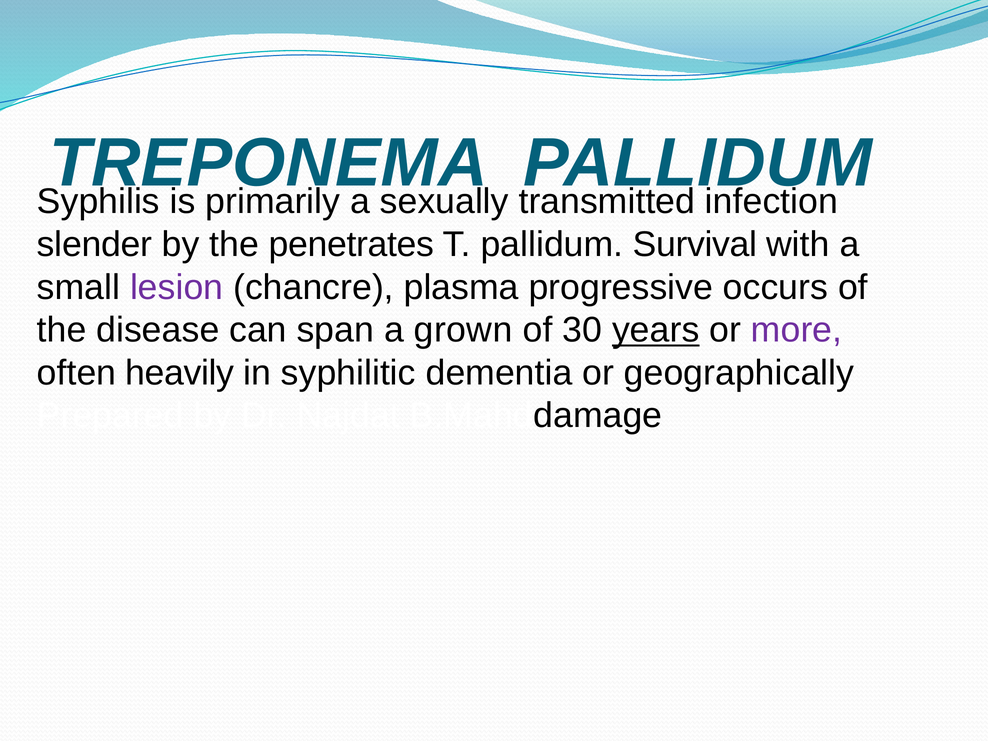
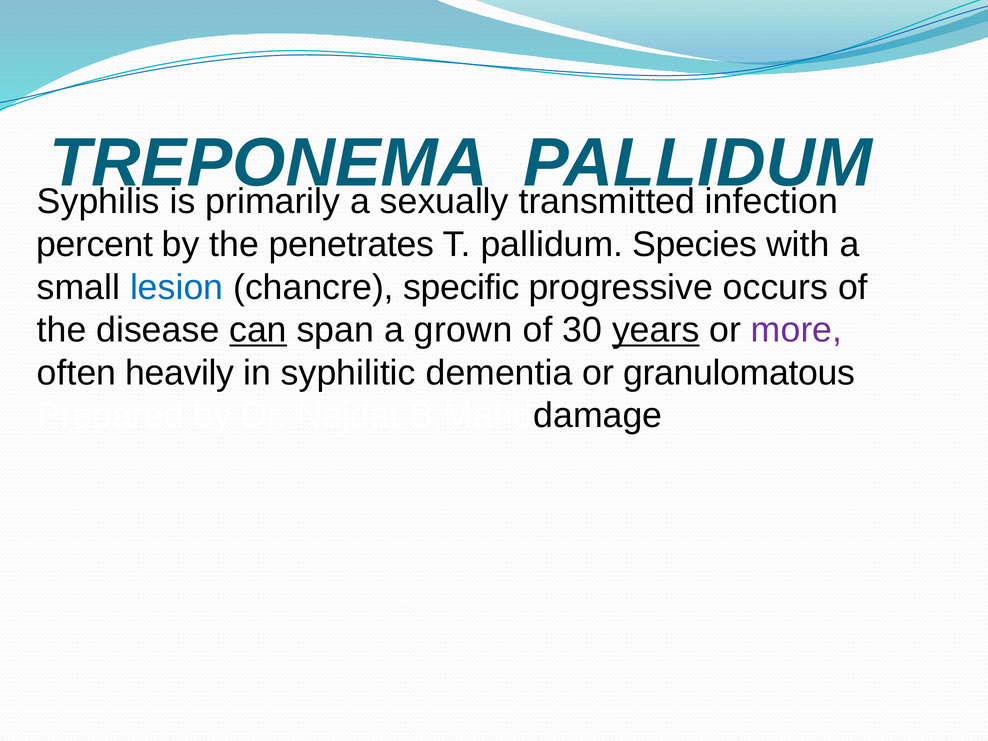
slender: slender -> percent (95, 244)
Survival: Survival -> Species (695, 244)
lesion colour: purple -> blue (177, 287)
plasma: plasma -> specific (461, 287)
can underline: none -> present (258, 330)
geographically: geographically -> granulomatous (739, 373)
